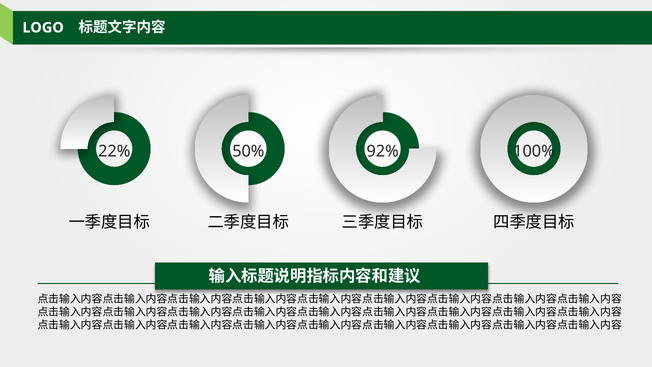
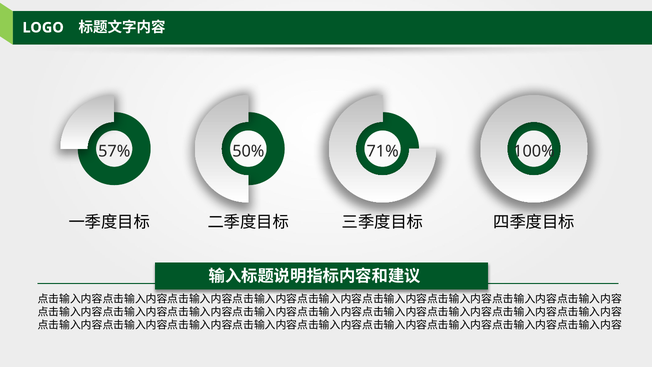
22%: 22% -> 57% (114, 151)
92%: 92% -> 71% (383, 151)
